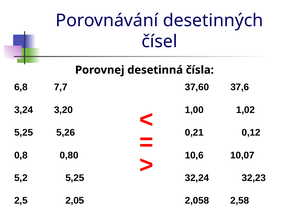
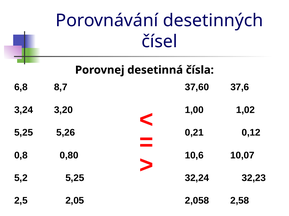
7,7: 7,7 -> 8,7 (61, 88)
